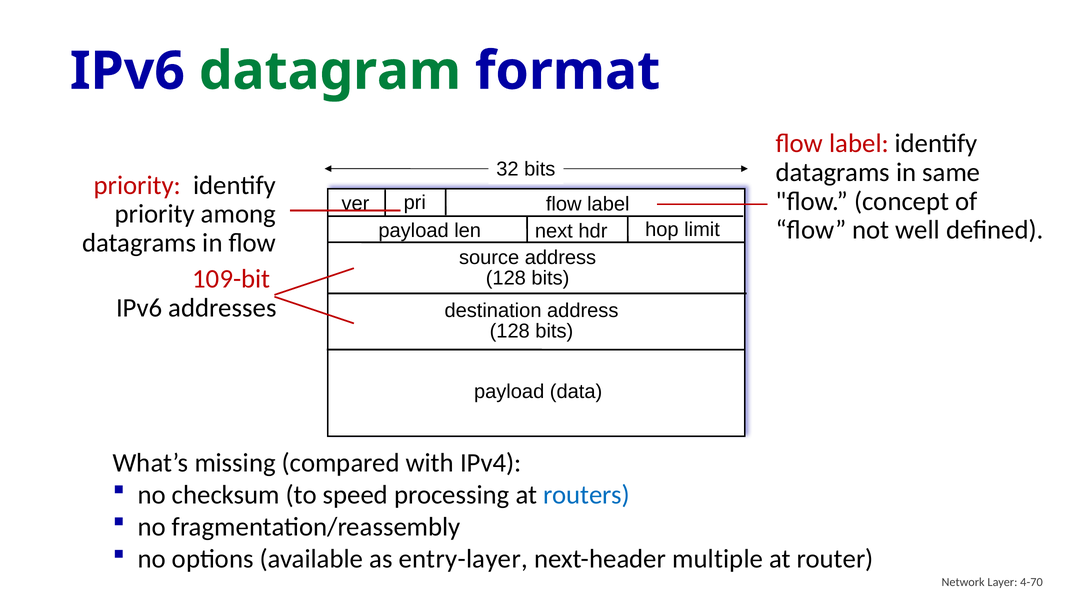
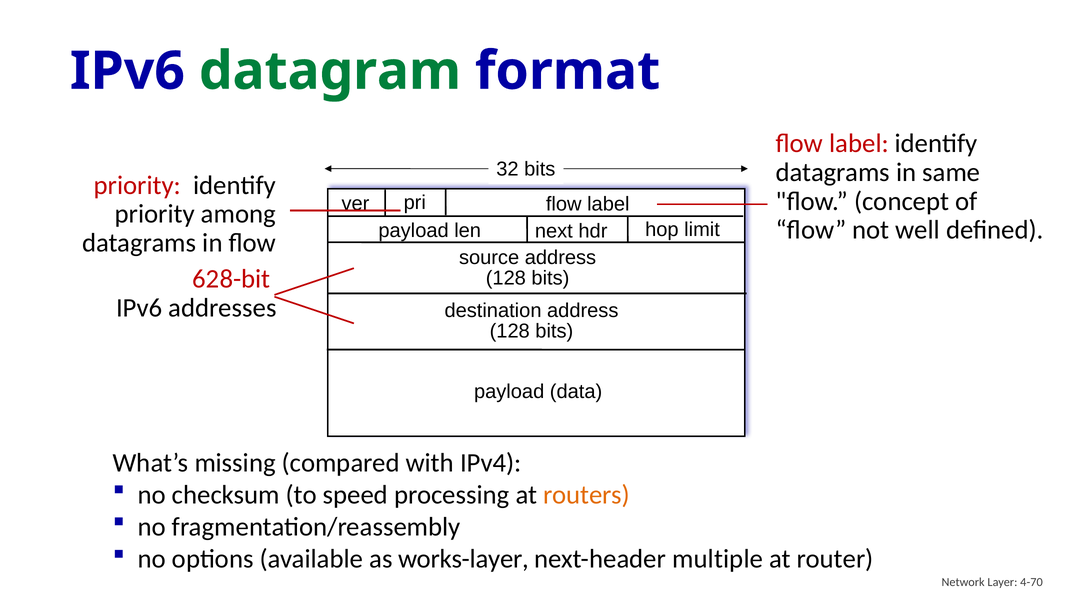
109-bit: 109-bit -> 628-bit (231, 279)
routers colour: blue -> orange (587, 495)
entry-layer: entry-layer -> works-layer (463, 559)
